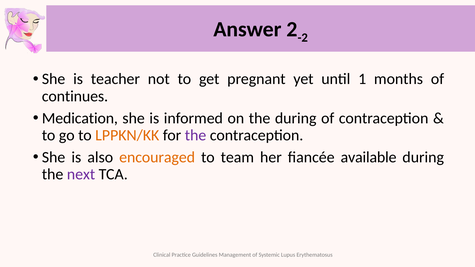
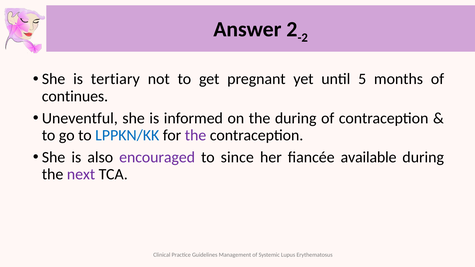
teacher: teacher -> tertiary (115, 79)
1: 1 -> 5 (362, 79)
Medication: Medication -> Uneventful (80, 118)
LPPKN/KK colour: orange -> blue (127, 135)
encouraged colour: orange -> purple (157, 157)
team: team -> since (237, 157)
